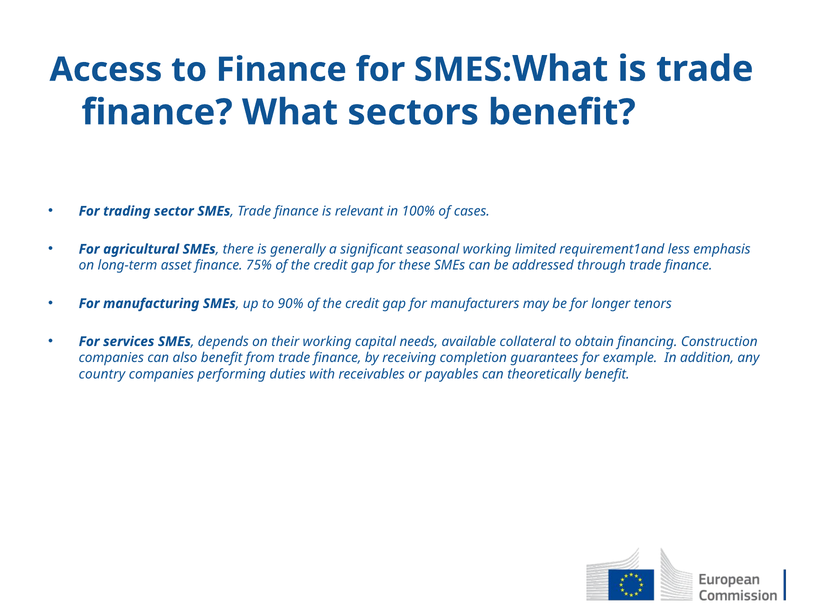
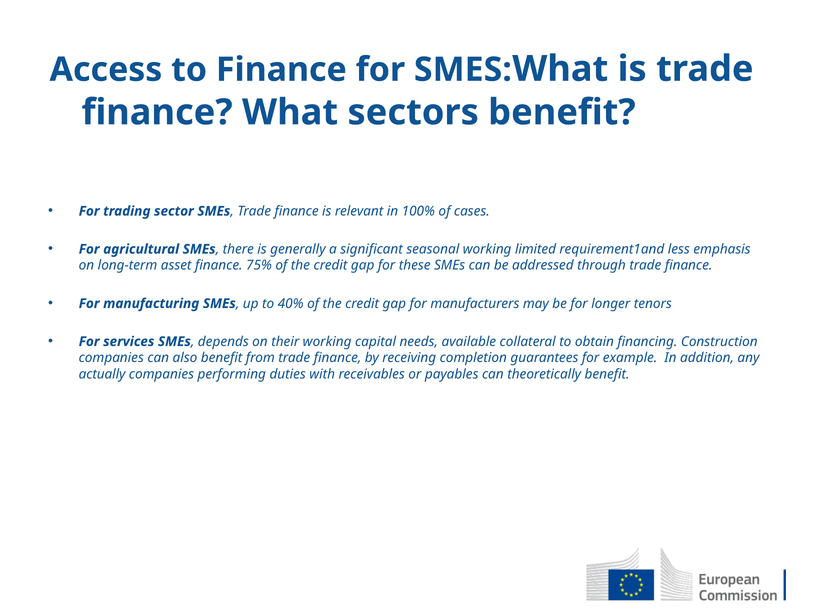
90%: 90% -> 40% (291, 304)
country: country -> actually (102, 374)
